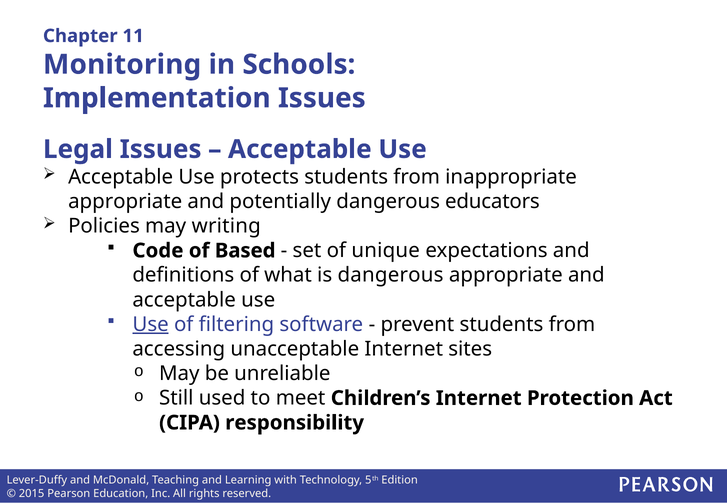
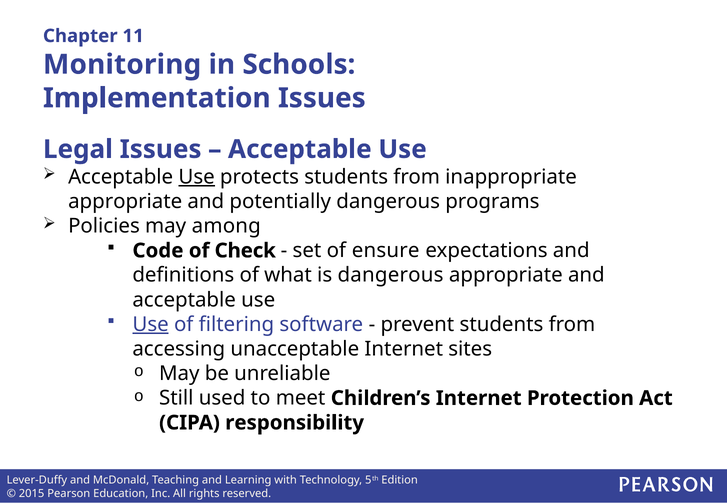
Use underline: none -> present (197, 177)
educators: educators -> programs (492, 202)
writing: writing -> among (226, 226)
Based: Based -> Check (245, 251)
unique: unique -> ensure (386, 251)
